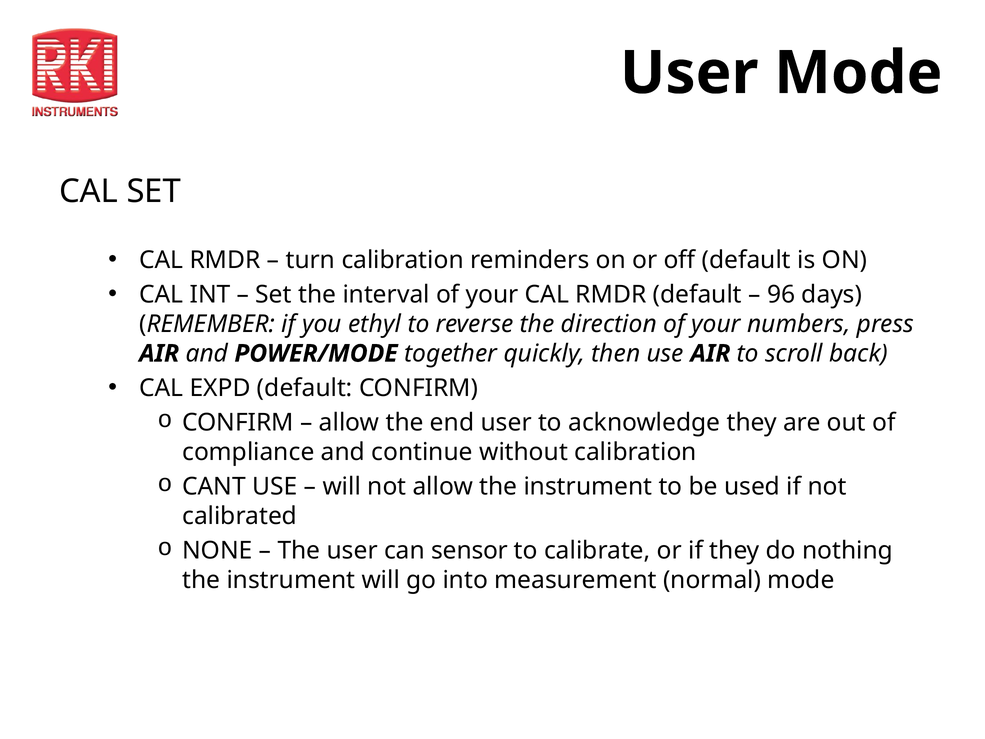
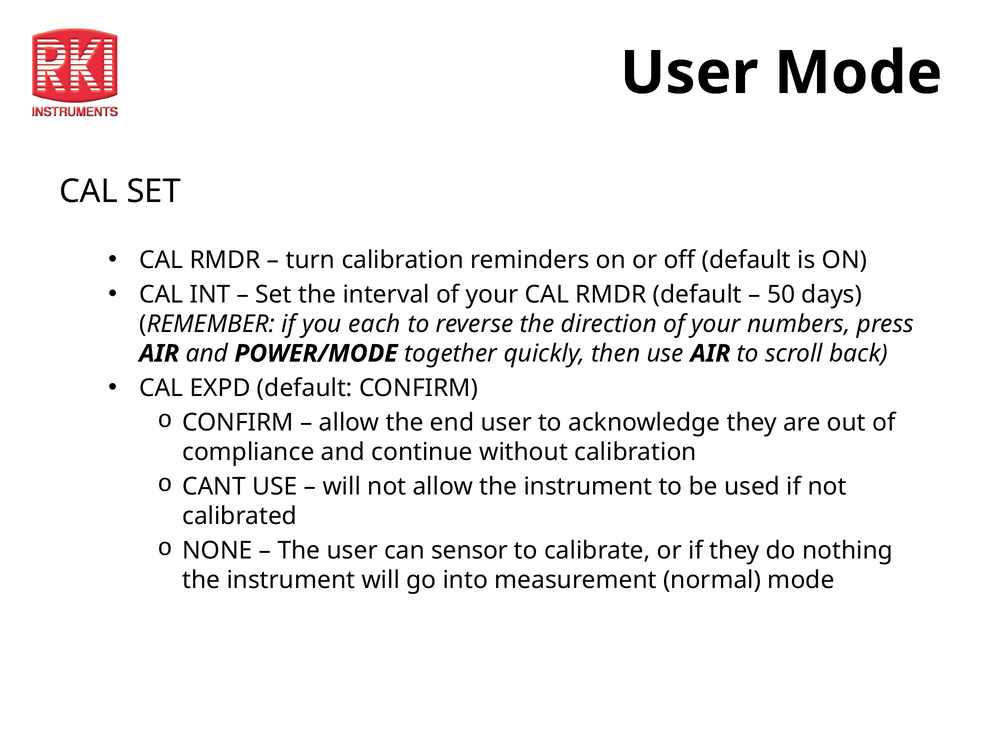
96: 96 -> 50 (781, 294)
ethyl: ethyl -> each (374, 324)
